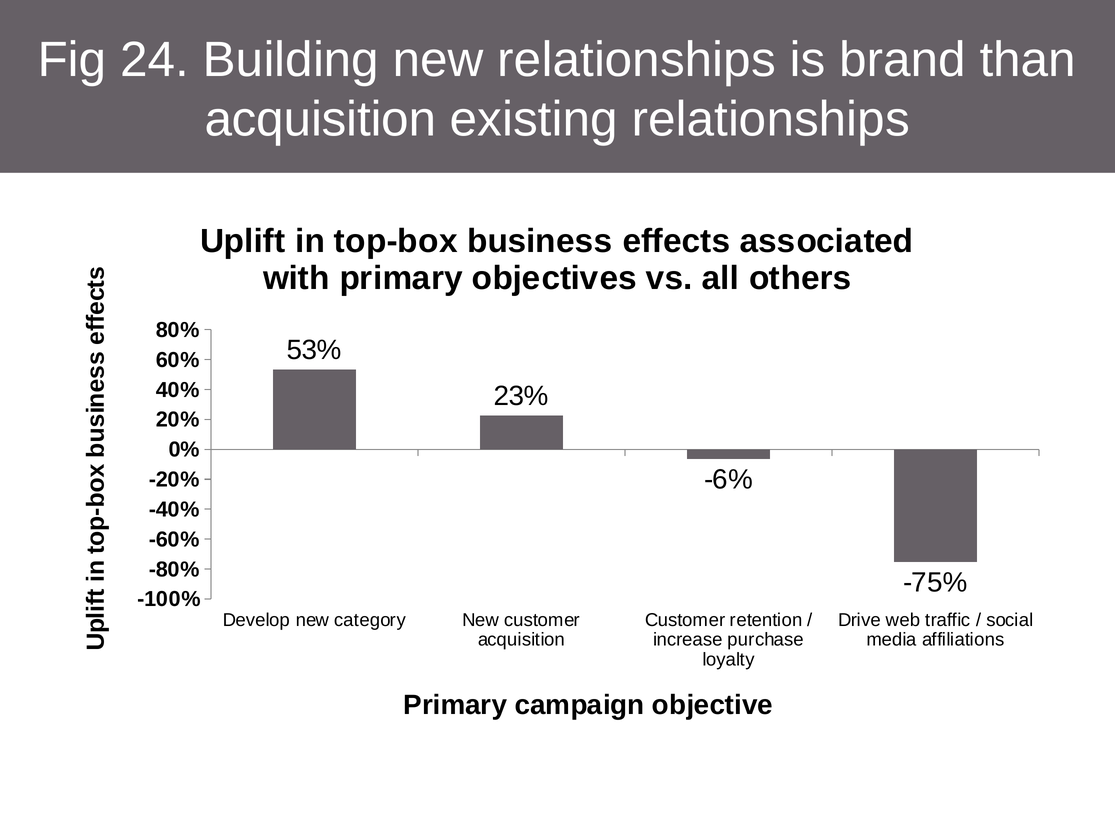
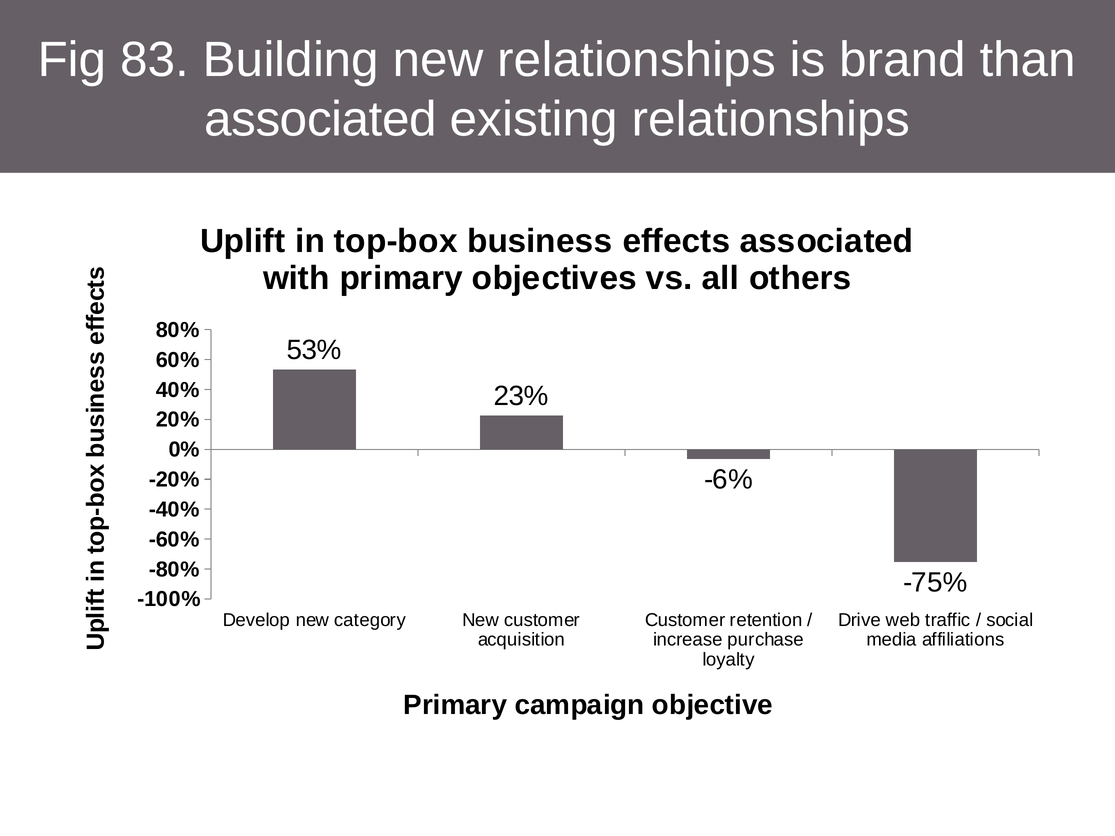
24: 24 -> 83 (155, 60)
acquisition: acquisition -> associated (321, 120)
